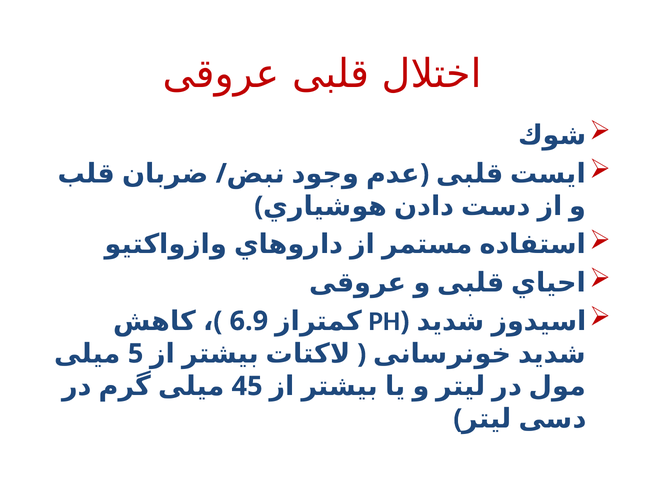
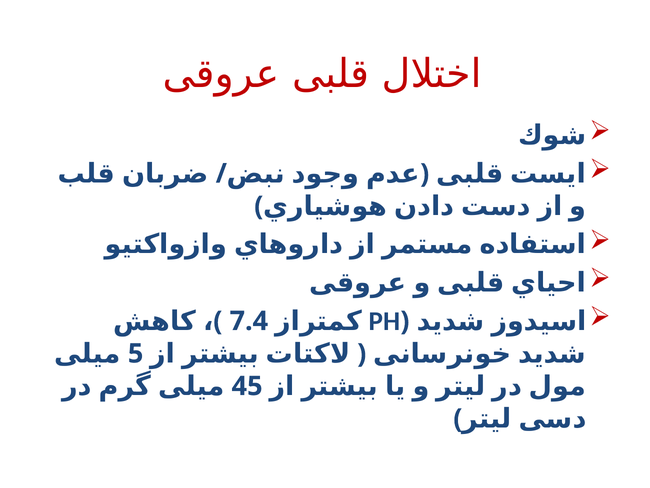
6.9: 6.9 -> 7.4 (249, 321)
